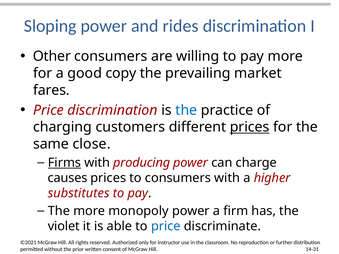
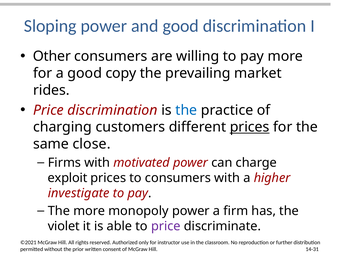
and rides: rides -> good (181, 26)
fares: fares -> rides (51, 90)
Firms underline: present -> none (64, 163)
producing: producing -> motivated (142, 163)
causes: causes -> exploit (68, 178)
substitutes: substitutes -> investigate (79, 193)
price colour: blue -> purple (166, 226)
